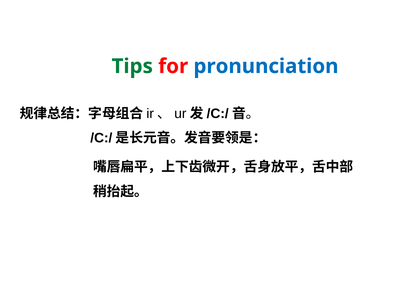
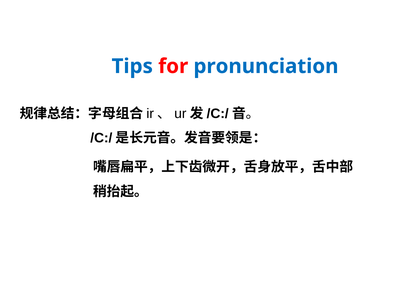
Tips colour: green -> blue (132, 66)
